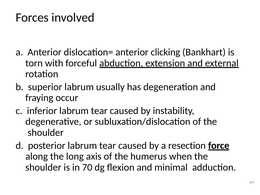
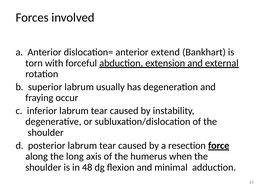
clicking: clicking -> extend (165, 52)
70: 70 -> 48 (87, 167)
